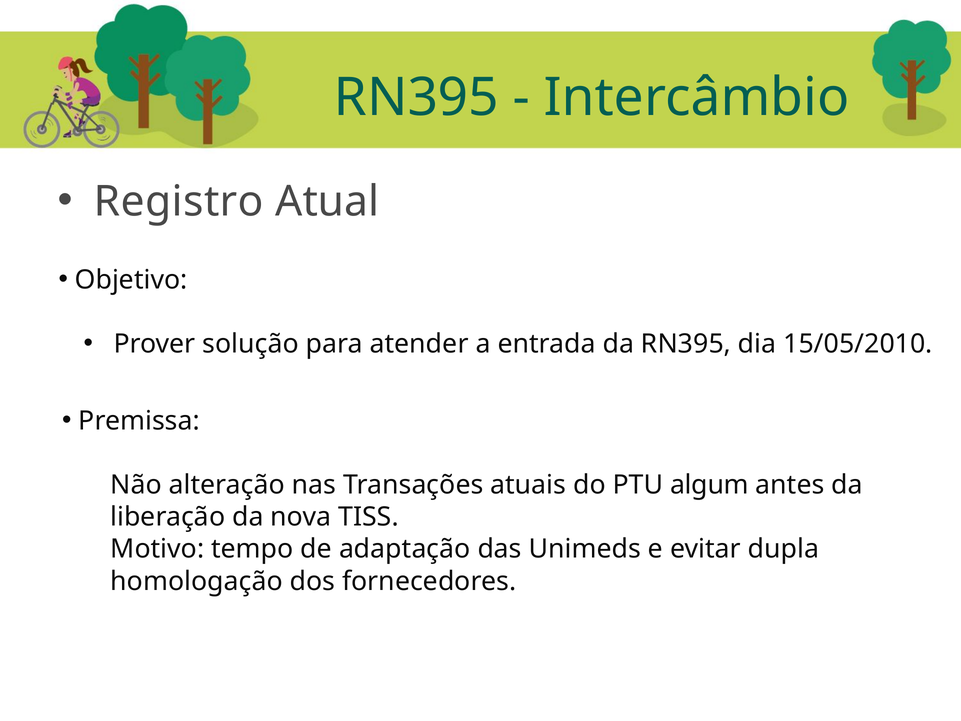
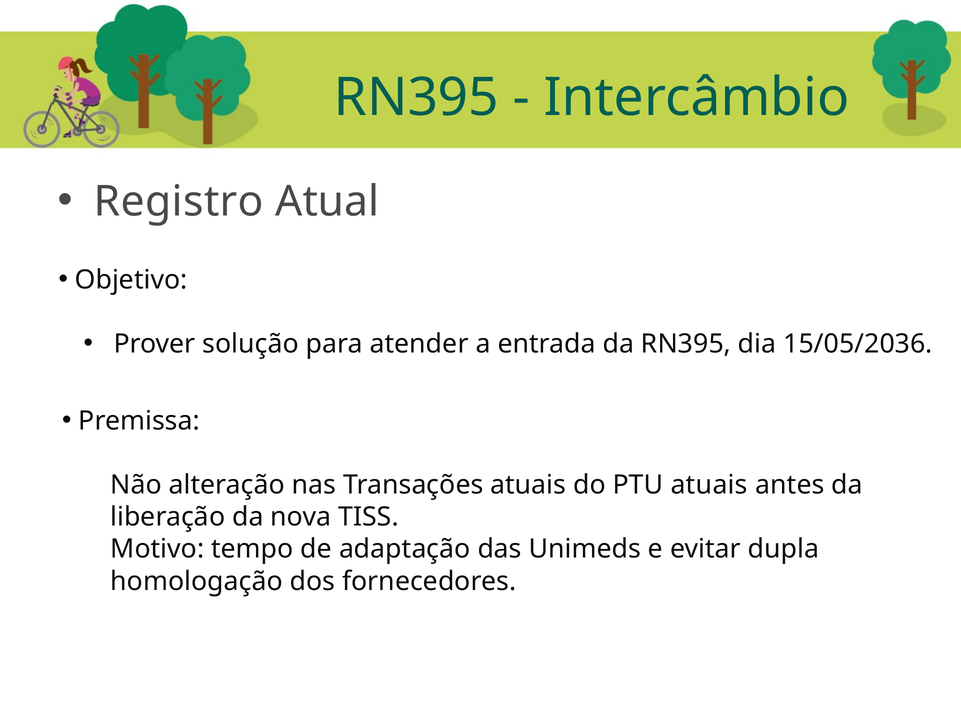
15/05/2010: 15/05/2010 -> 15/05/2036 (858, 344)
PTU algum: algum -> atuais (709, 485)
